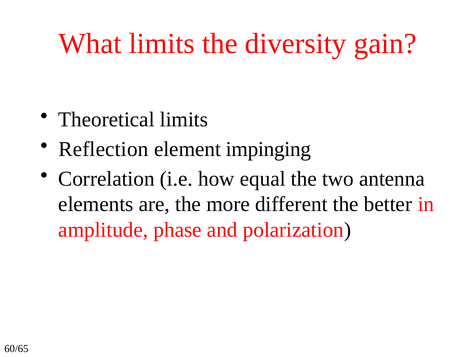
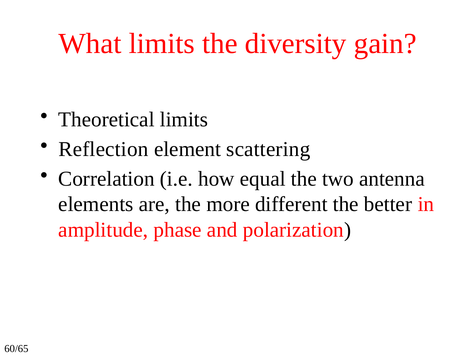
impinging: impinging -> scattering (268, 149)
